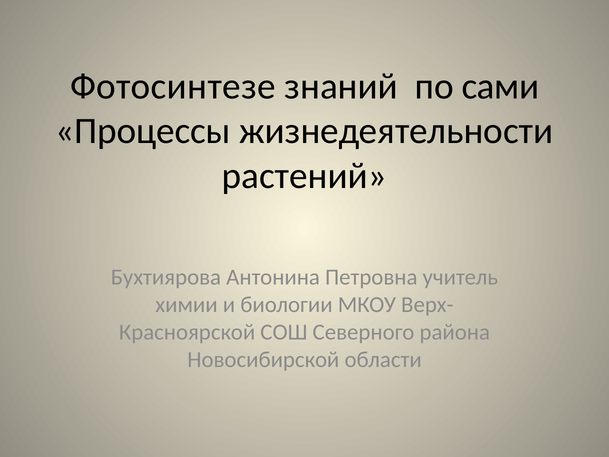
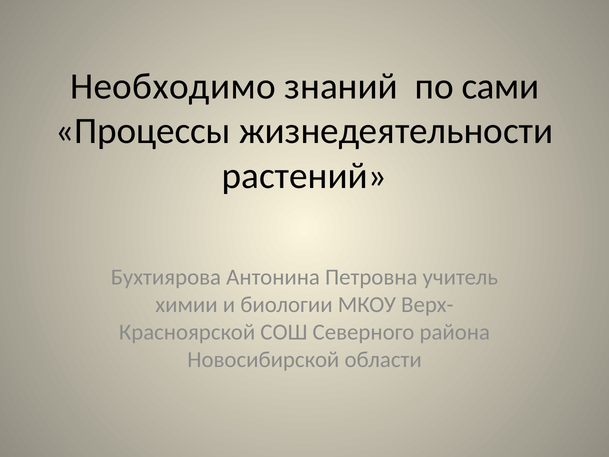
Фотосинтезе: Фотосинтезе -> Необходимо (173, 86)
